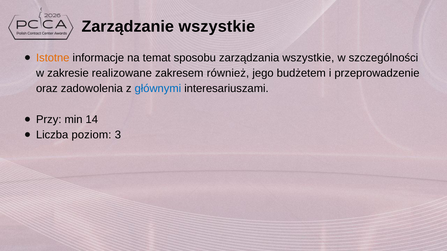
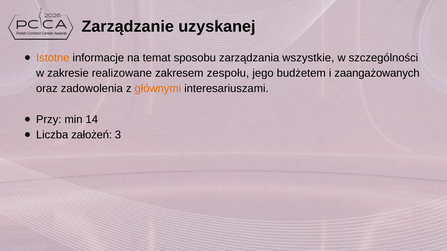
Zarządzanie wszystkie: wszystkie -> uzyskanej (217, 27)
również: również -> zespołu (228, 73)
przeprowadzenie: przeprowadzenie -> zaangażowanych (377, 73)
głównymi colour: blue -> orange (158, 89)
poziom: poziom -> założeń (92, 135)
